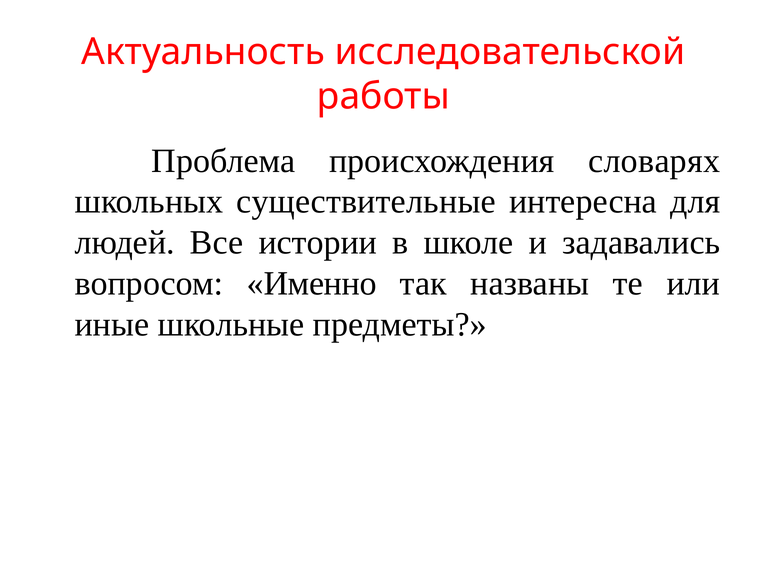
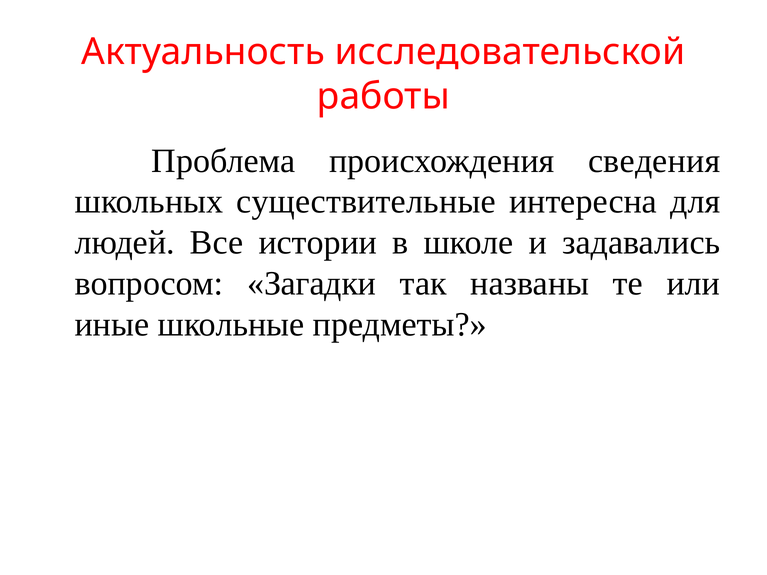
словарях: словарях -> сведения (654, 161)
Именно: Именно -> Загадки (312, 284)
